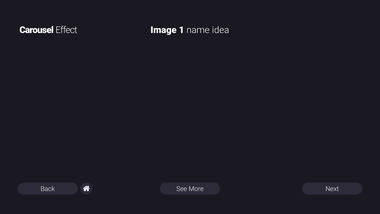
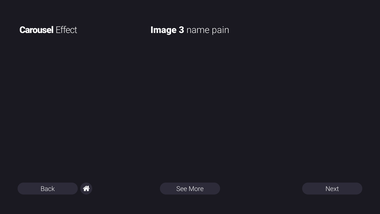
1: 1 -> 3 (182, 30)
idea: idea -> pain (221, 30)
